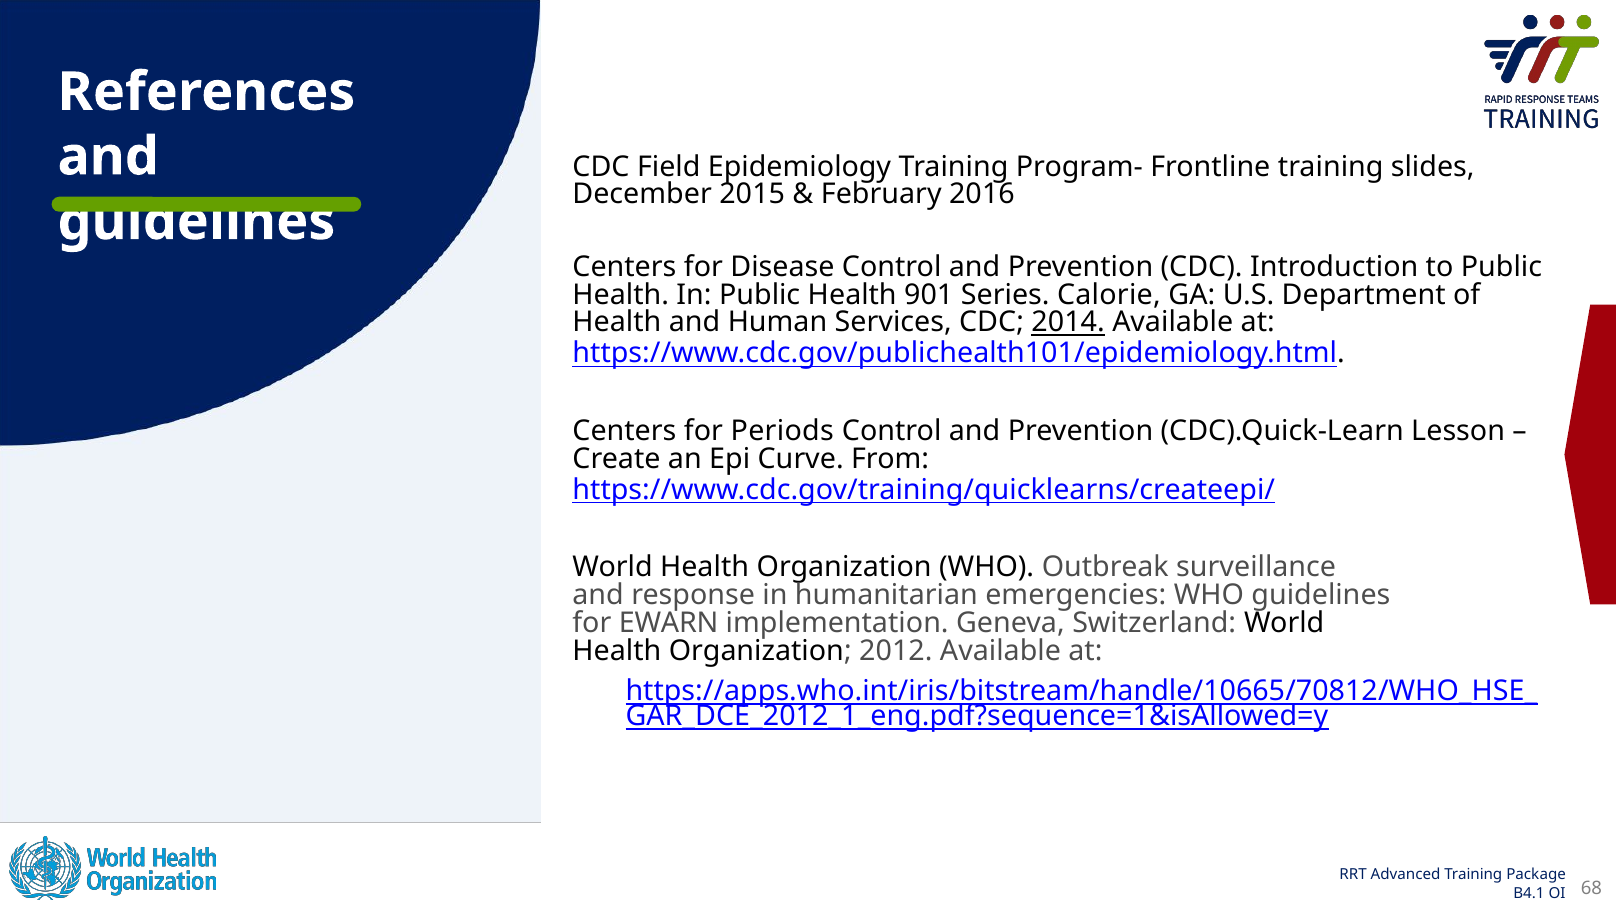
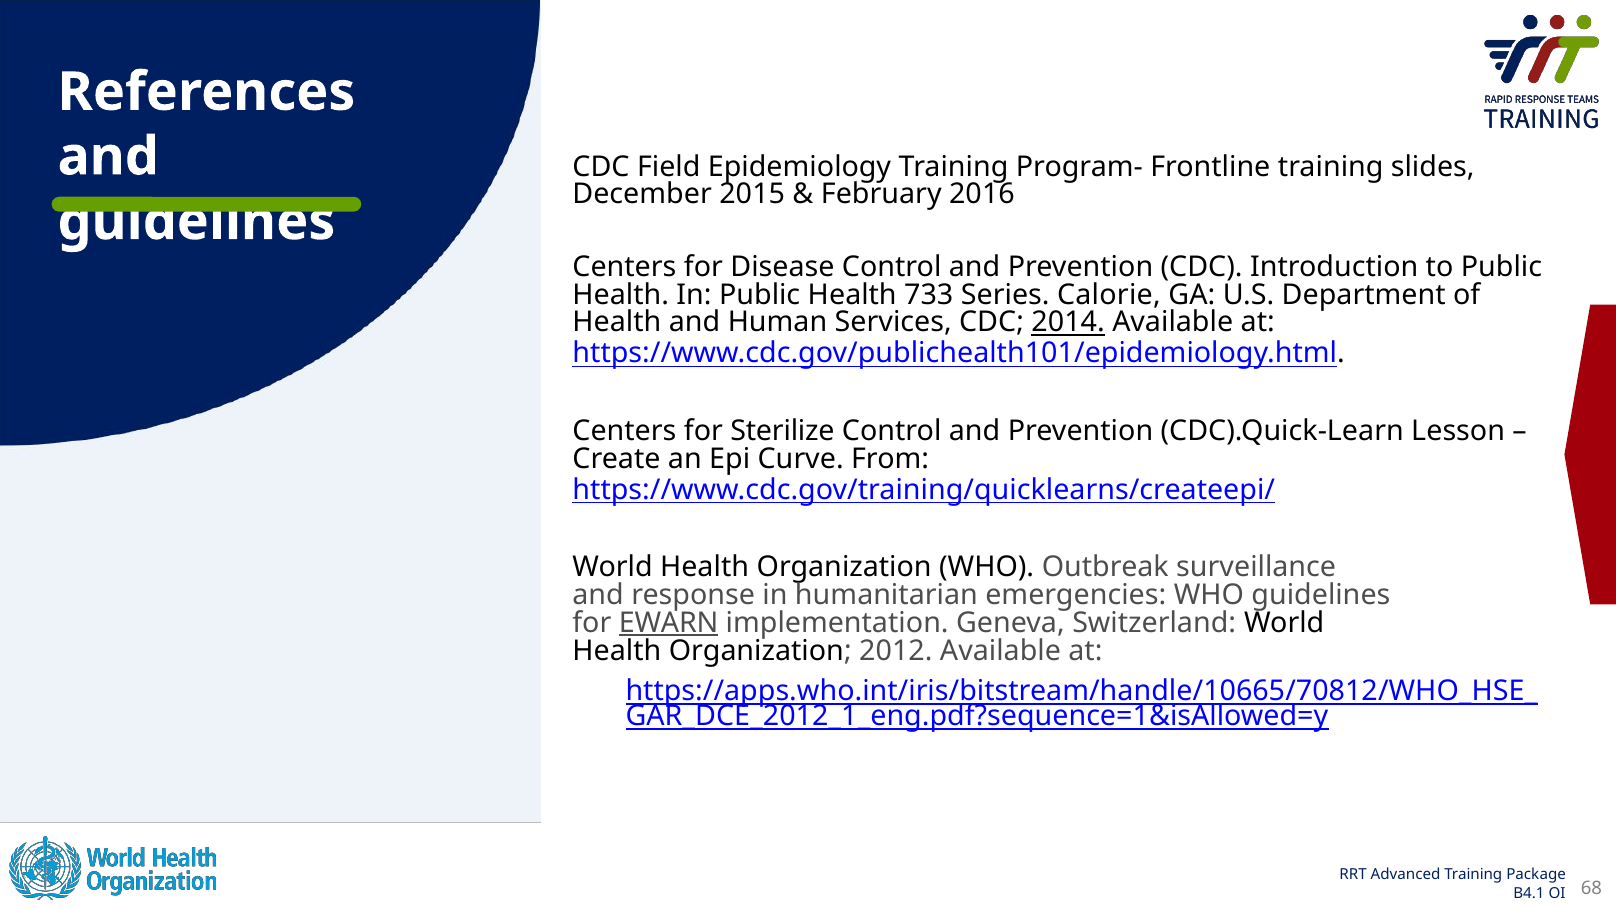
901: 901 -> 733 (929, 295)
Periods: Periods -> Sterilize (782, 431)
EWARN underline: none -> present (669, 623)
